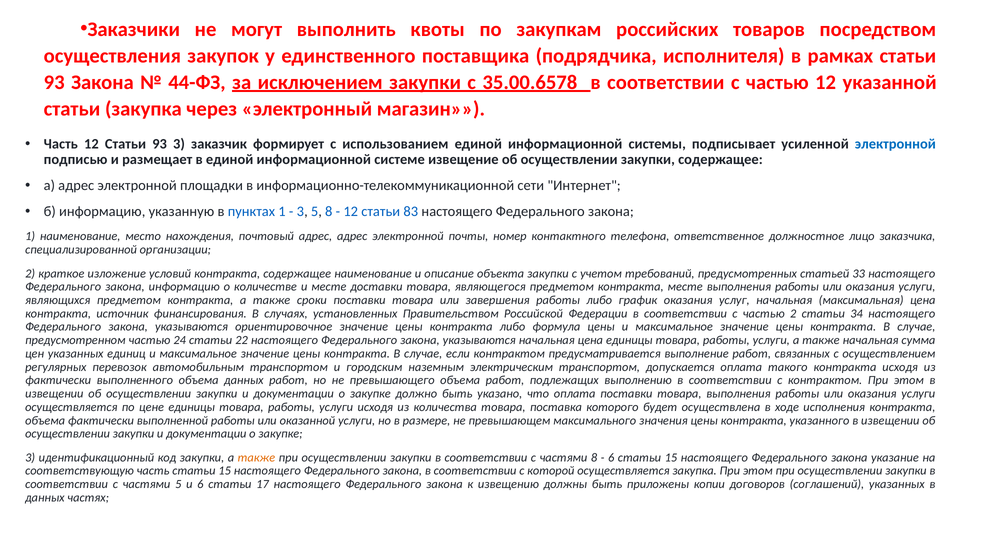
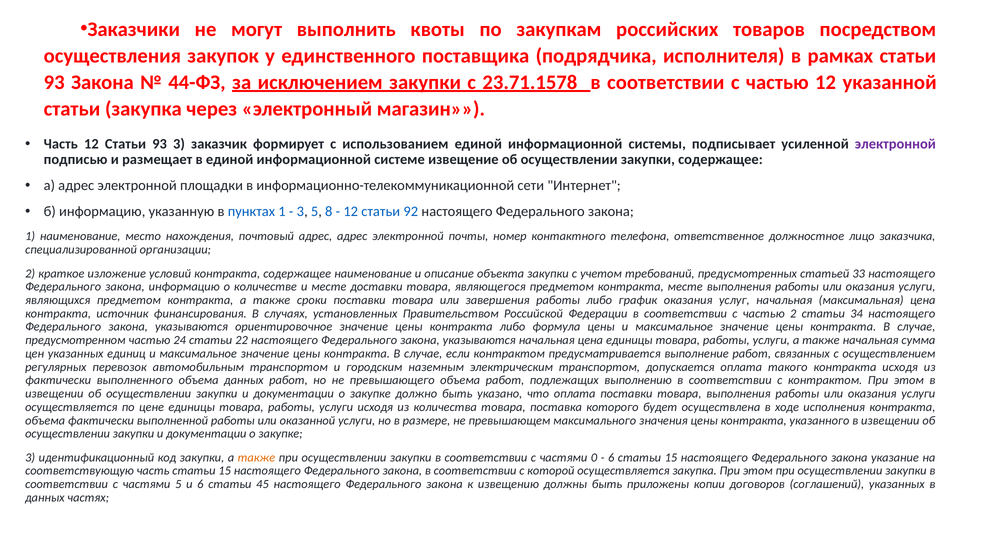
35.00.6578: 35.00.6578 -> 23.71.1578 (530, 82)
электронной colour: blue -> purple (895, 144)
83: 83 -> 92 (411, 212)
частями 8: 8 -> 0 (594, 458)
17: 17 -> 45 (263, 485)
